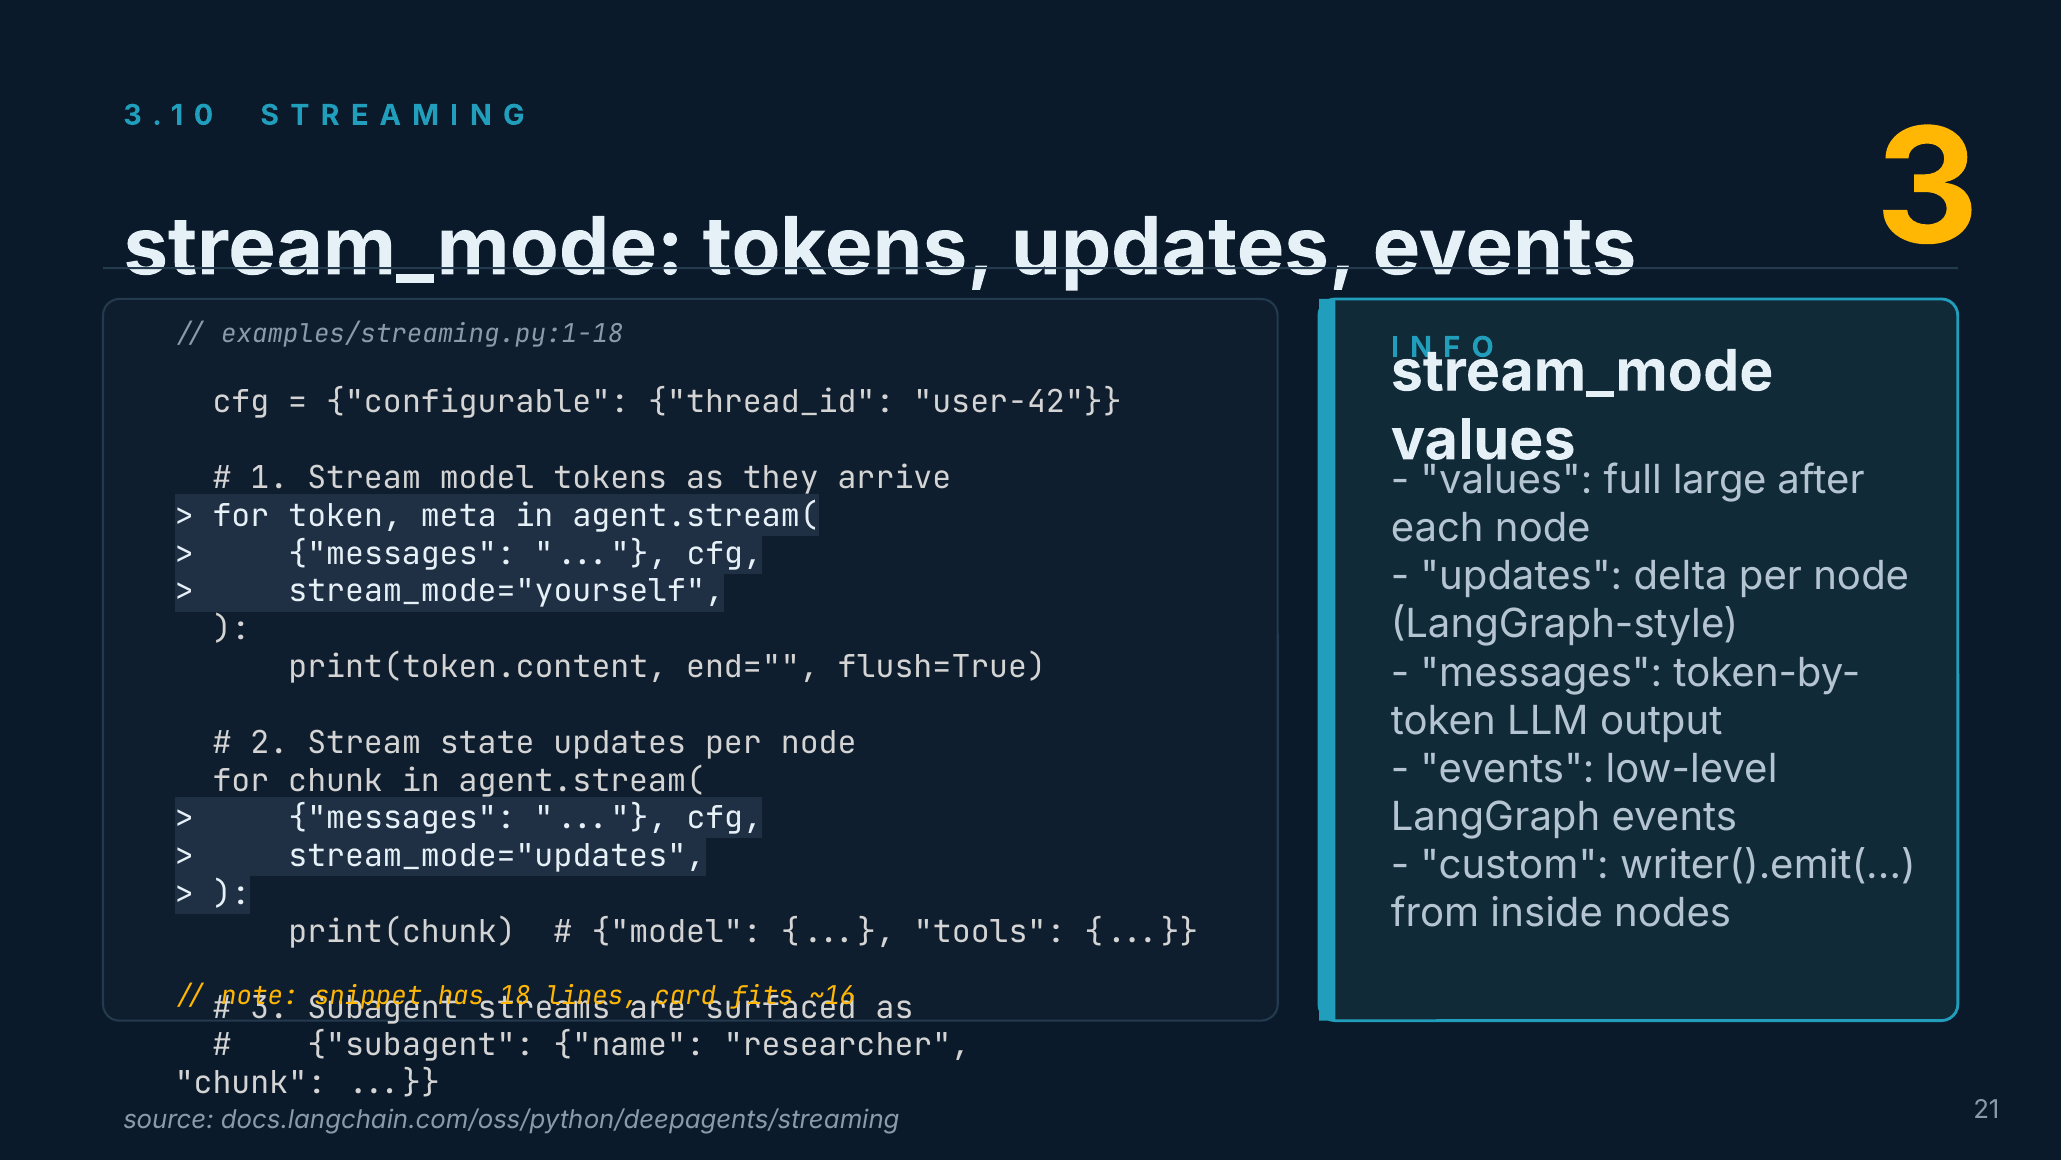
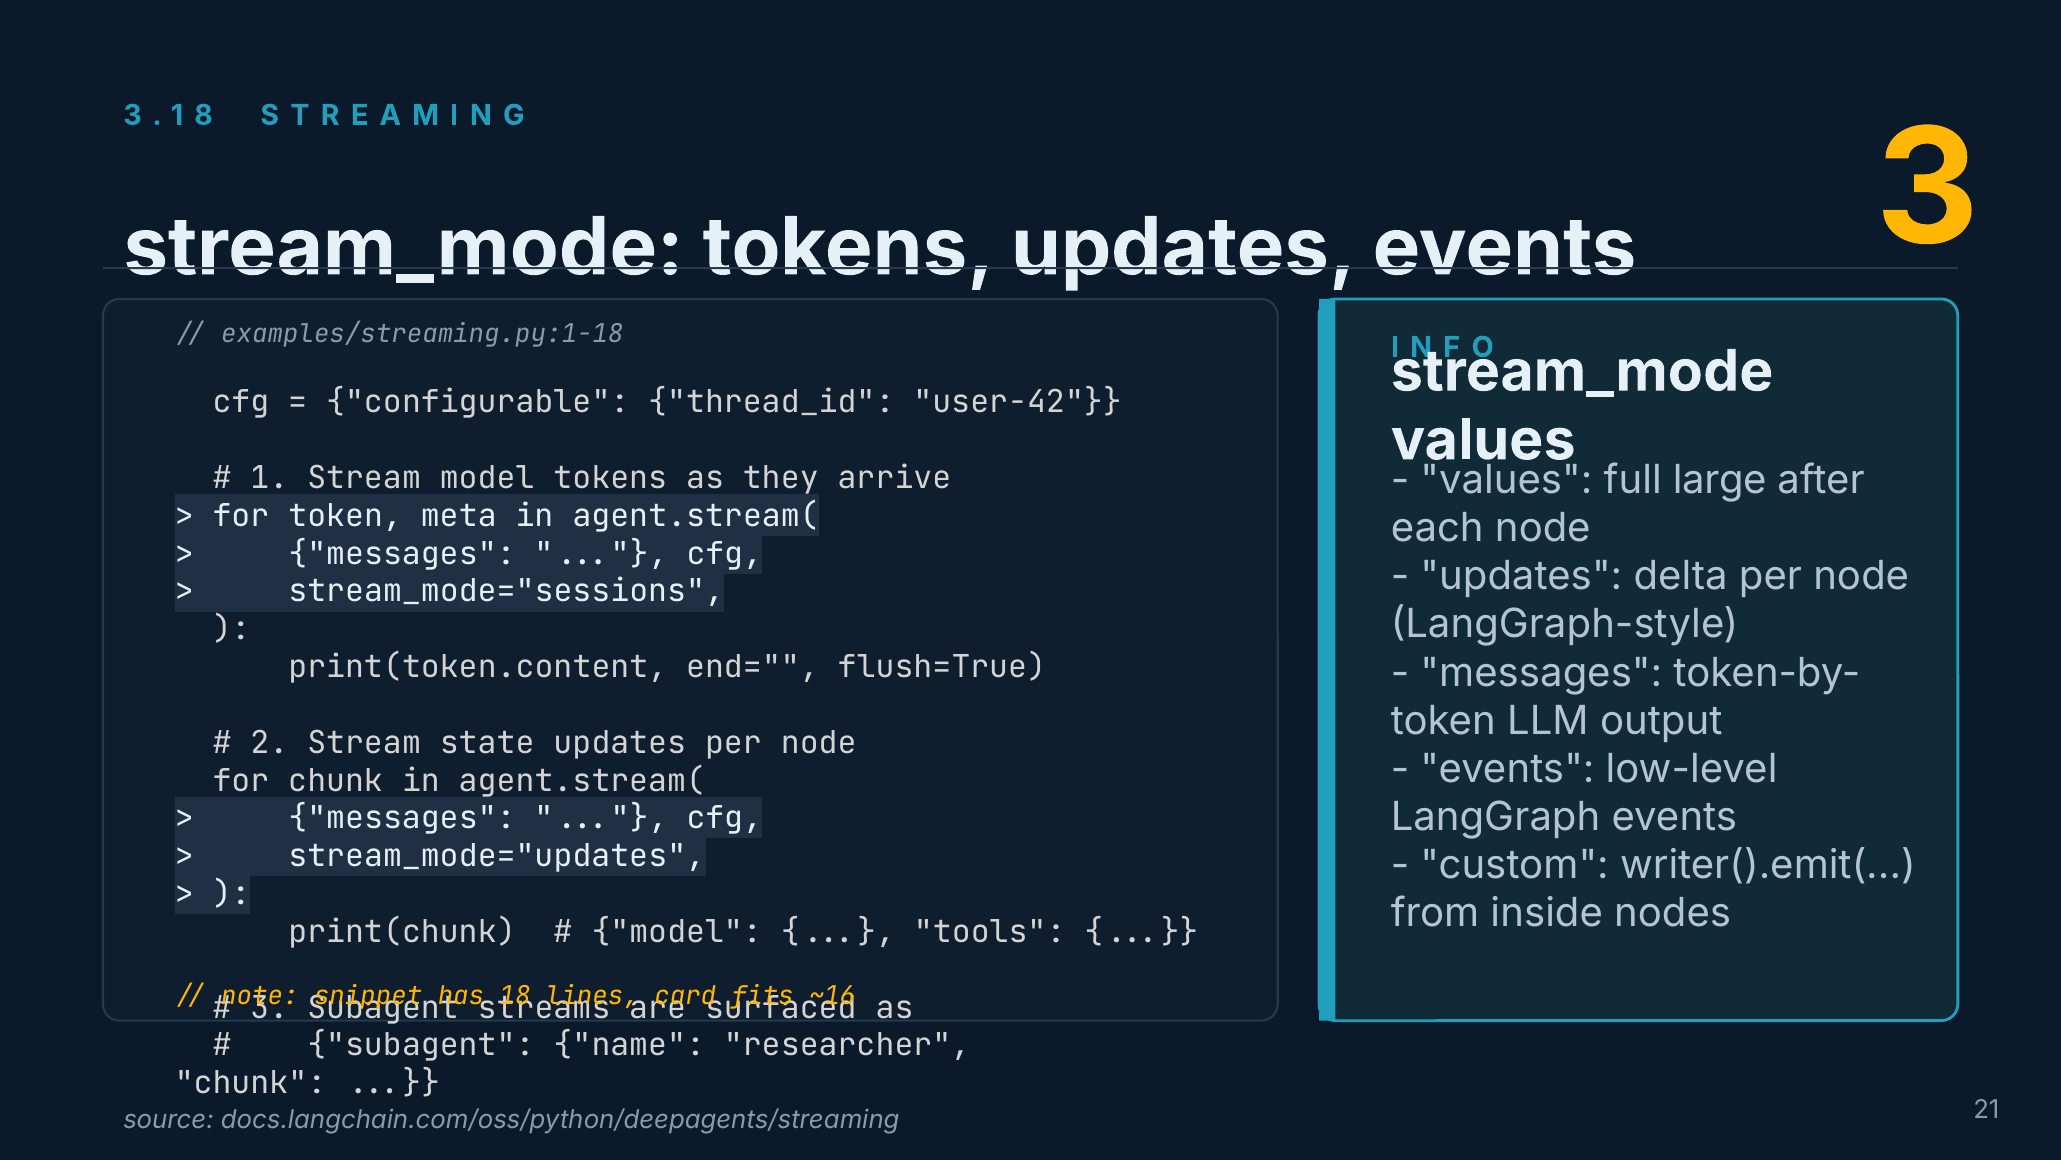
0: 0 -> 8 (203, 115)
stream_mode="yourself: stream_mode="yourself -> stream_mode="sessions (506, 591)
